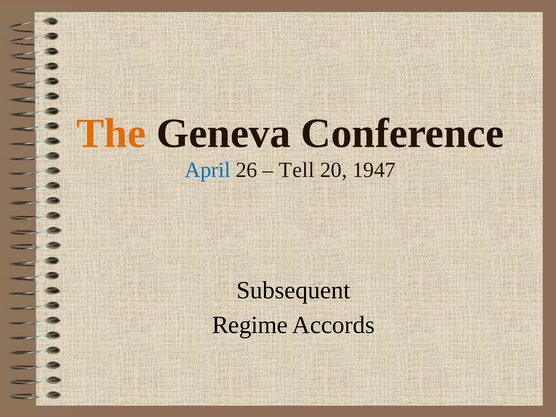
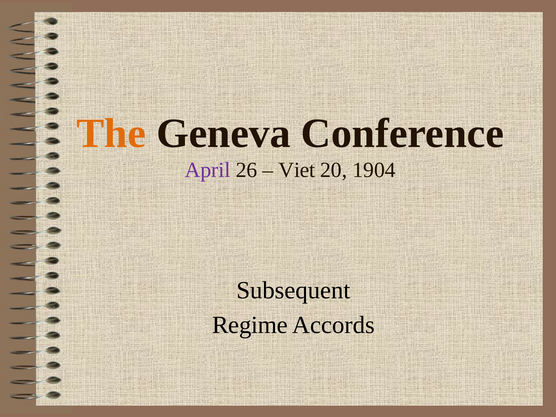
April colour: blue -> purple (208, 170)
Tell: Tell -> Viet (297, 170)
1947: 1947 -> 1904 (374, 170)
